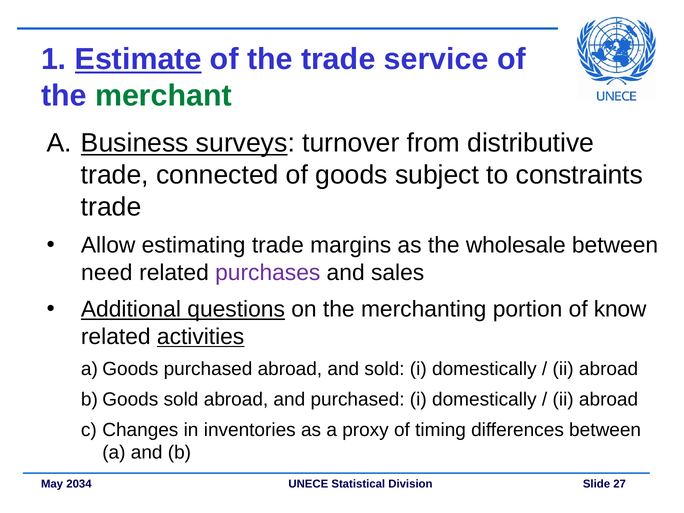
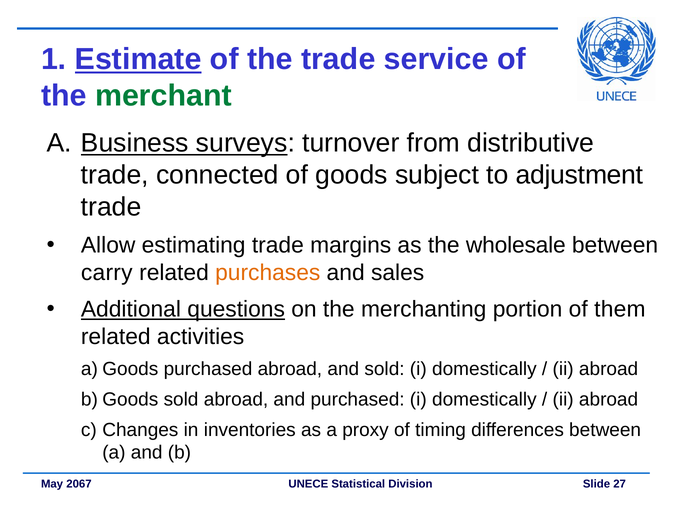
constraints: constraints -> adjustment (579, 175)
need: need -> carry (107, 273)
purchases colour: purple -> orange (268, 273)
know: know -> them (620, 309)
activities underline: present -> none (201, 337)
2034: 2034 -> 2067 (79, 484)
